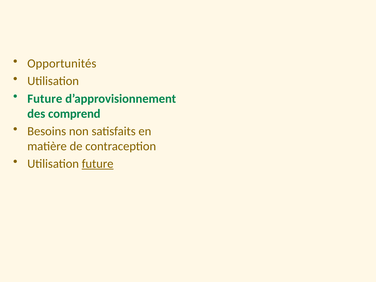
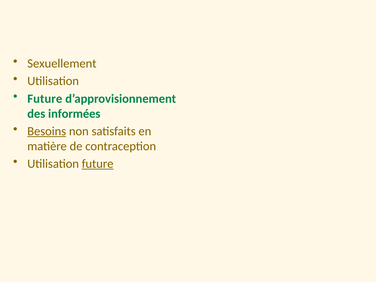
Opportunités: Opportunités -> Sexuellement (62, 64)
comprend: comprend -> informées (74, 114)
Besoins underline: none -> present (47, 131)
